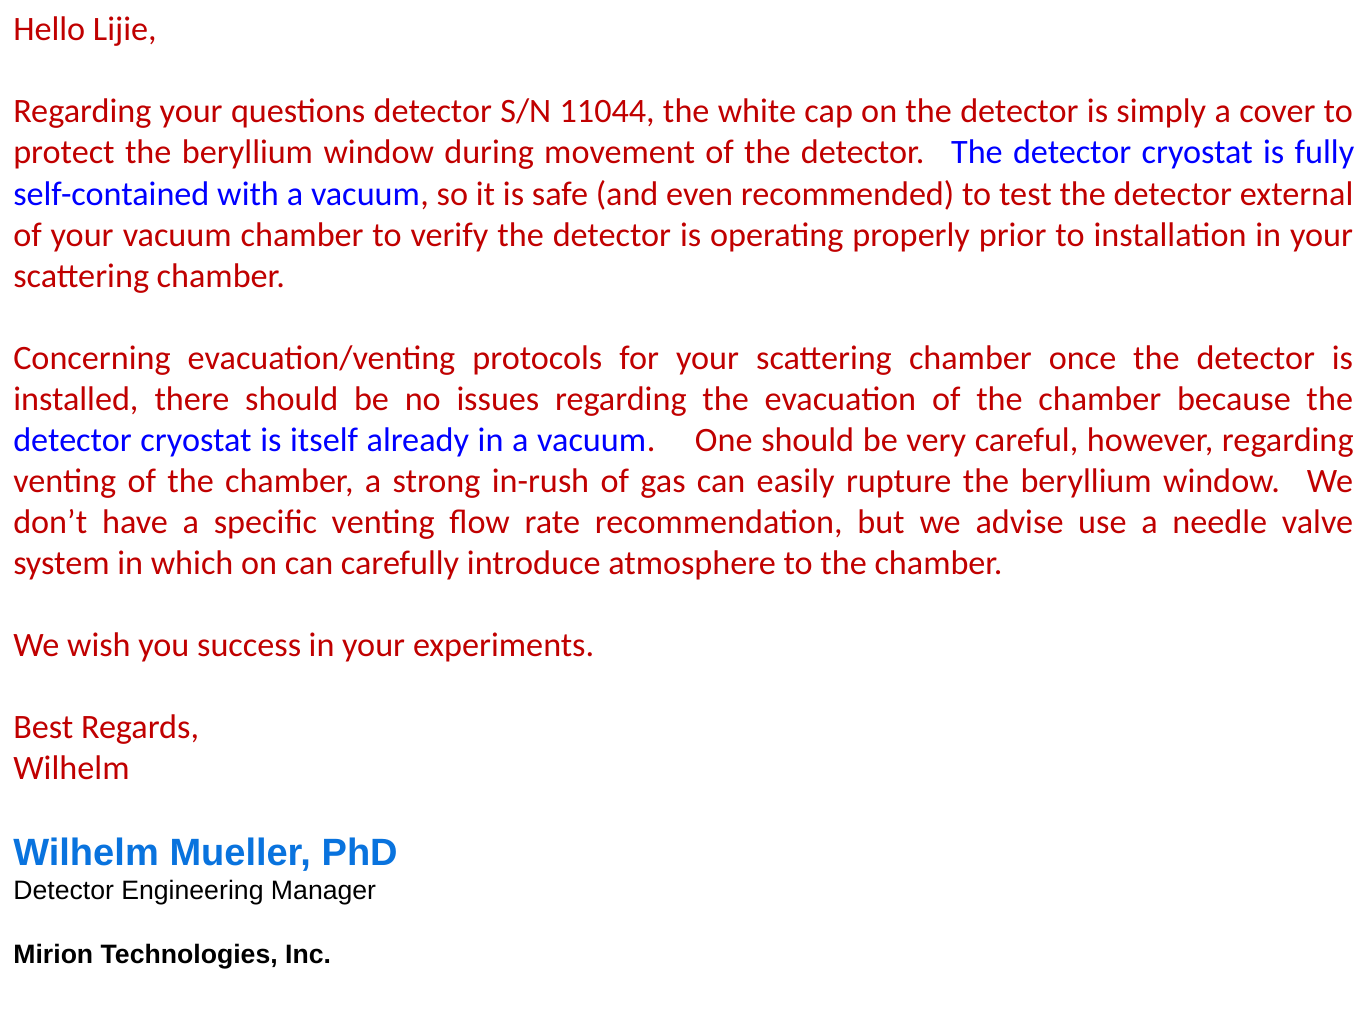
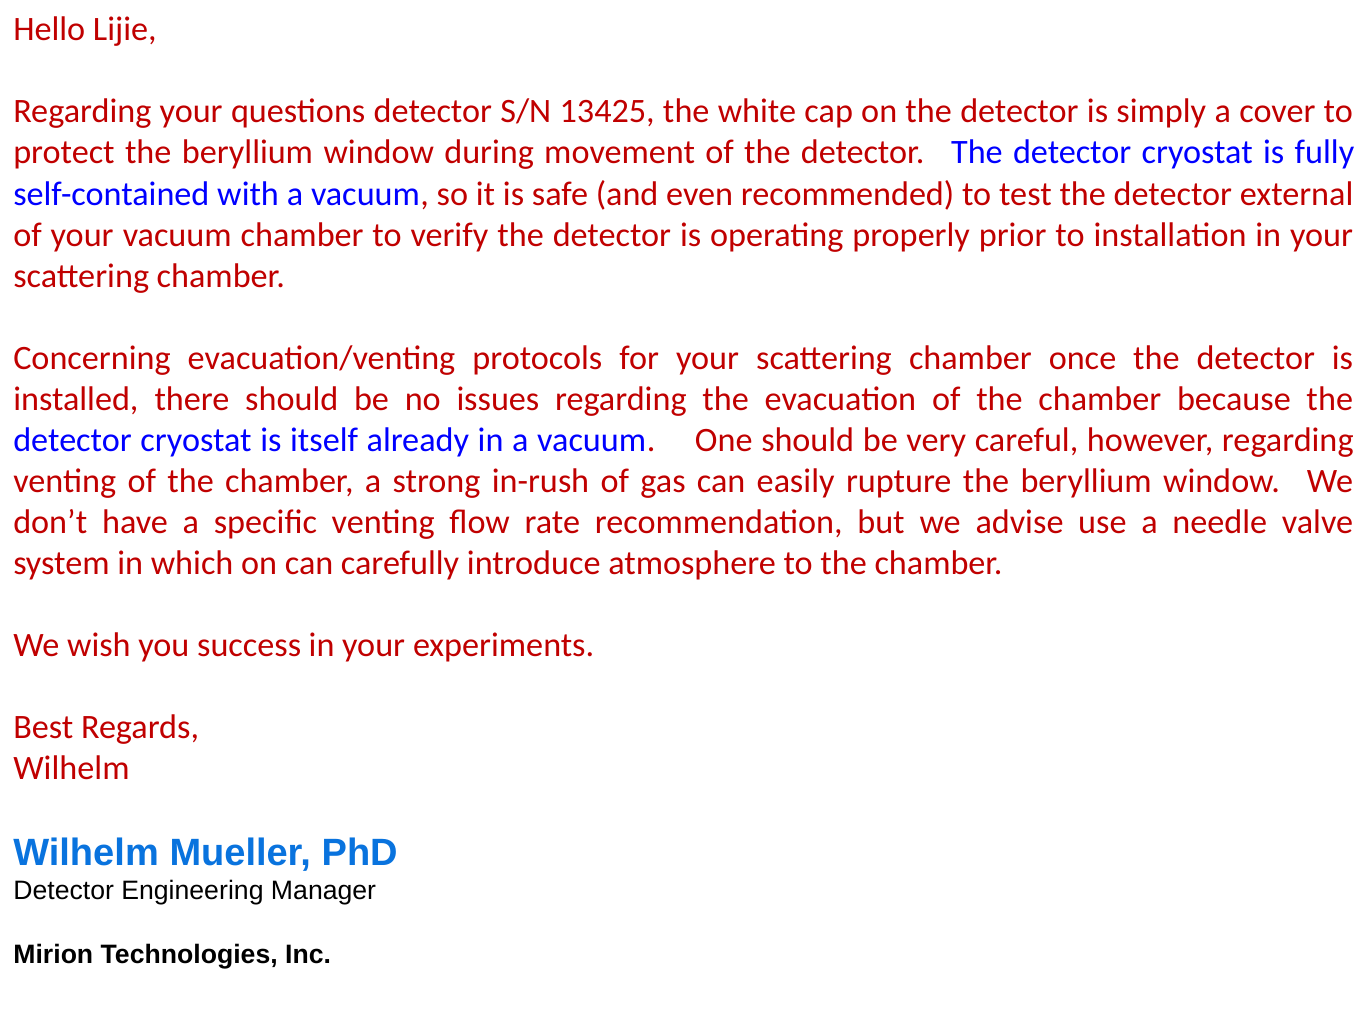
11044: 11044 -> 13425 (607, 112)
